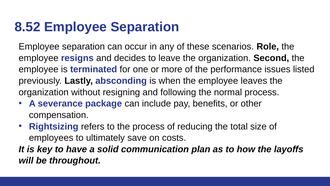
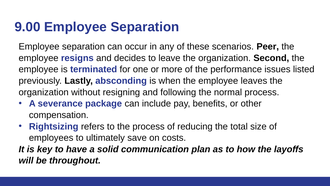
8.52: 8.52 -> 9.00 (27, 27)
Role: Role -> Peer (268, 47)
